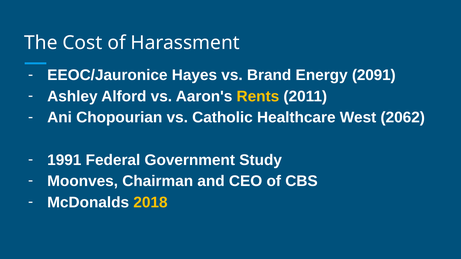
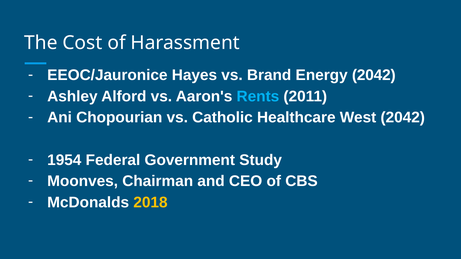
Energy 2091: 2091 -> 2042 (374, 75)
Rents colour: yellow -> light blue (258, 97)
West 2062: 2062 -> 2042 (403, 118)
1991: 1991 -> 1954 (64, 160)
